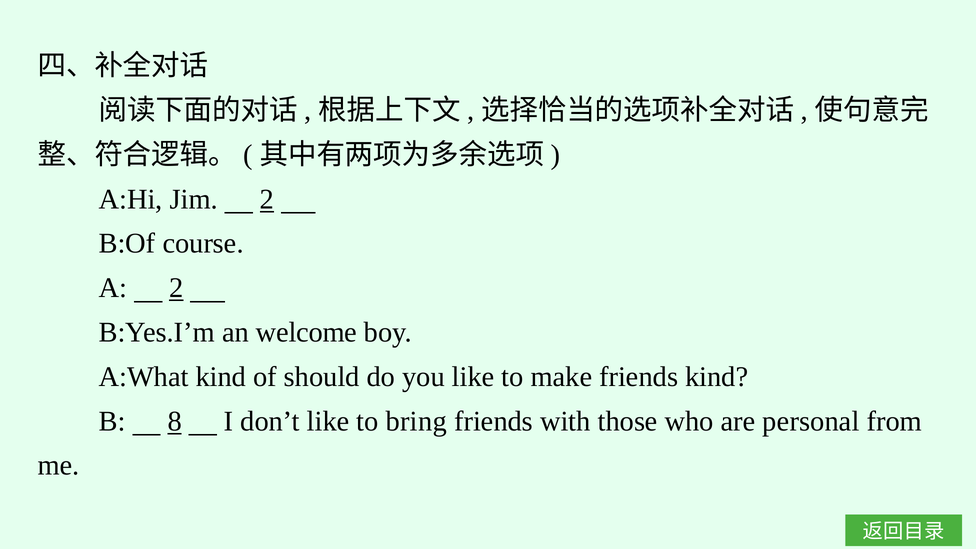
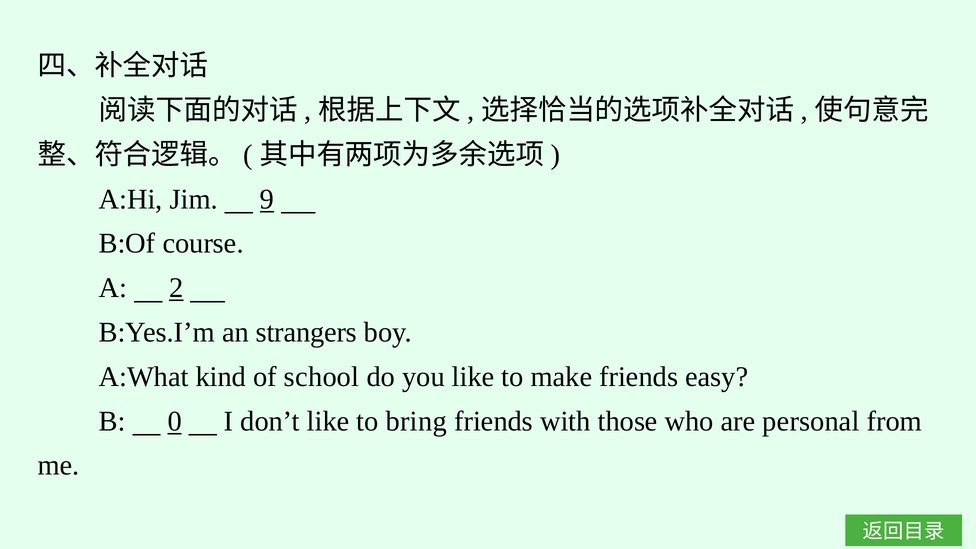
Jim 2: 2 -> 9 (267, 199)
welcome: welcome -> strangers (306, 332)
should: should -> school (322, 377)
friends kind: kind -> easy (717, 377)
8: 8 -> 0 (175, 421)
